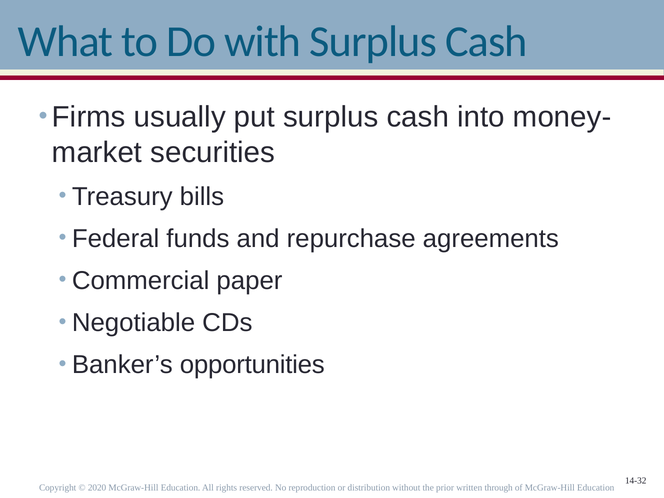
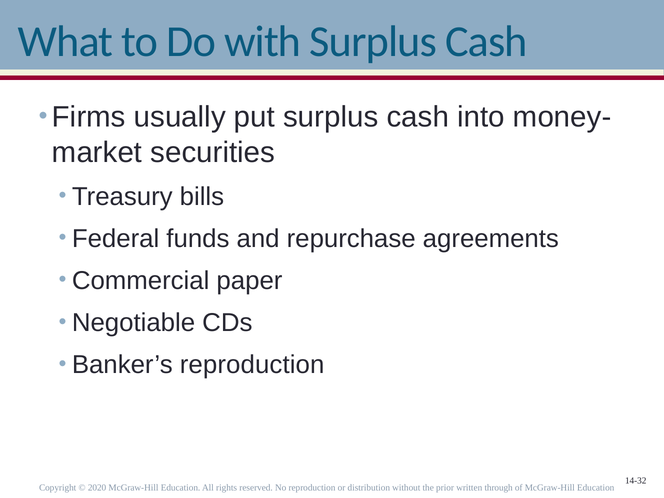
Banker’s opportunities: opportunities -> reproduction (252, 365)
